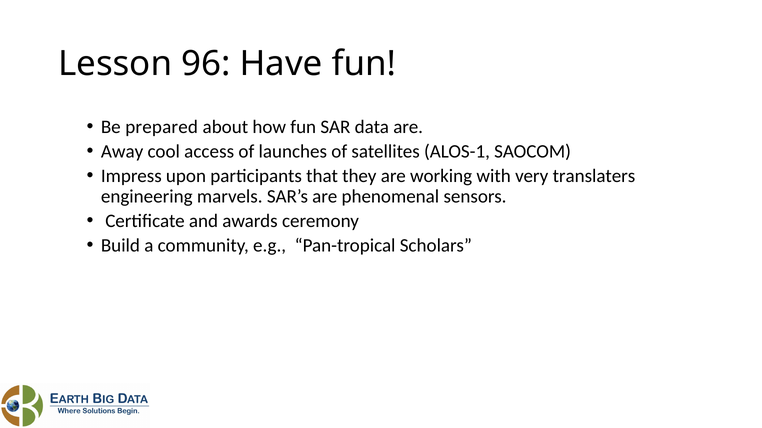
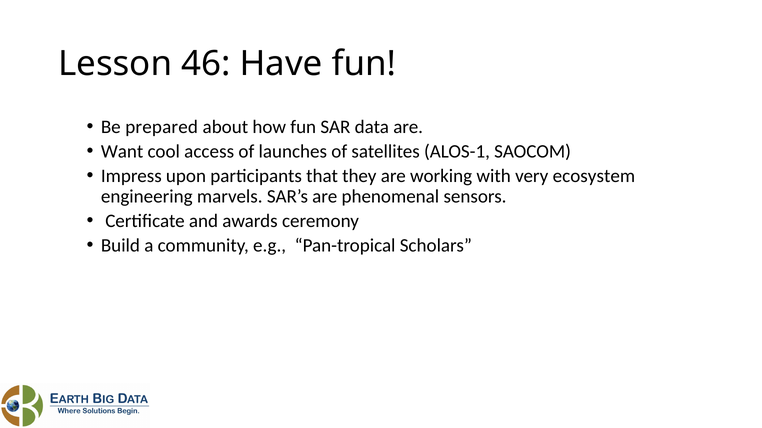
96: 96 -> 46 (206, 64)
Away: Away -> Want (122, 152)
translaters: translaters -> ecosystem (594, 176)
